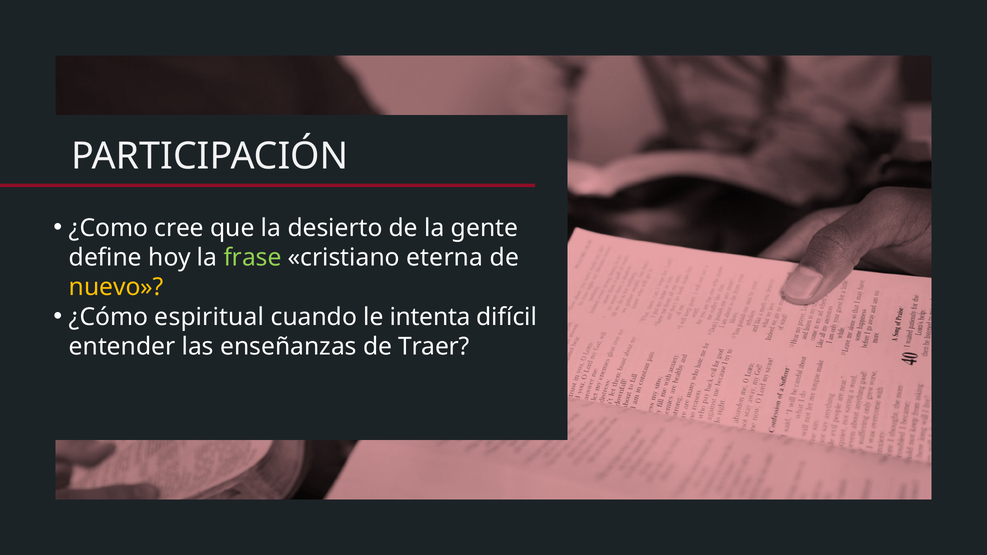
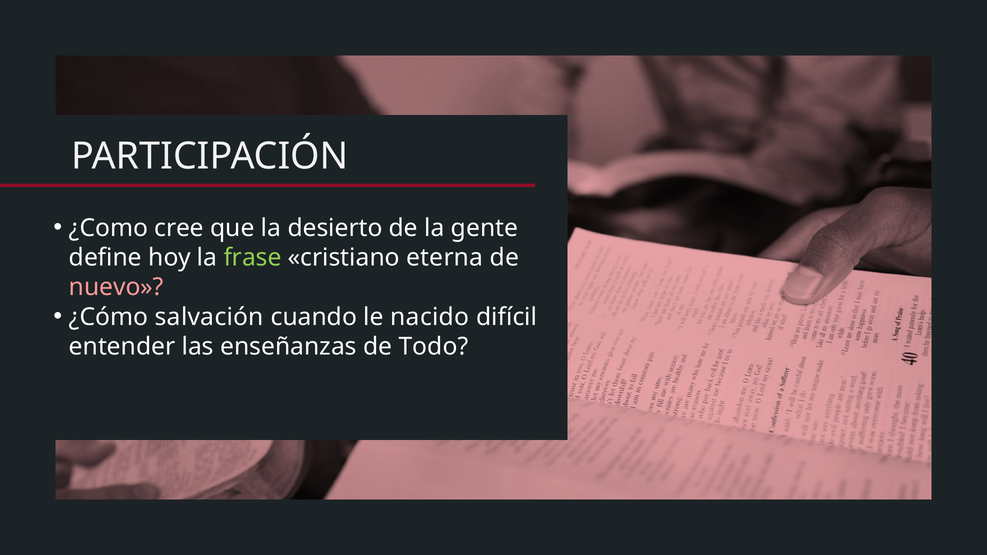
nuevo colour: yellow -> pink (116, 287)
espiritual: espiritual -> salvación (209, 317)
intenta: intenta -> nacido (430, 317)
Traer: Traer -> Todo (434, 347)
